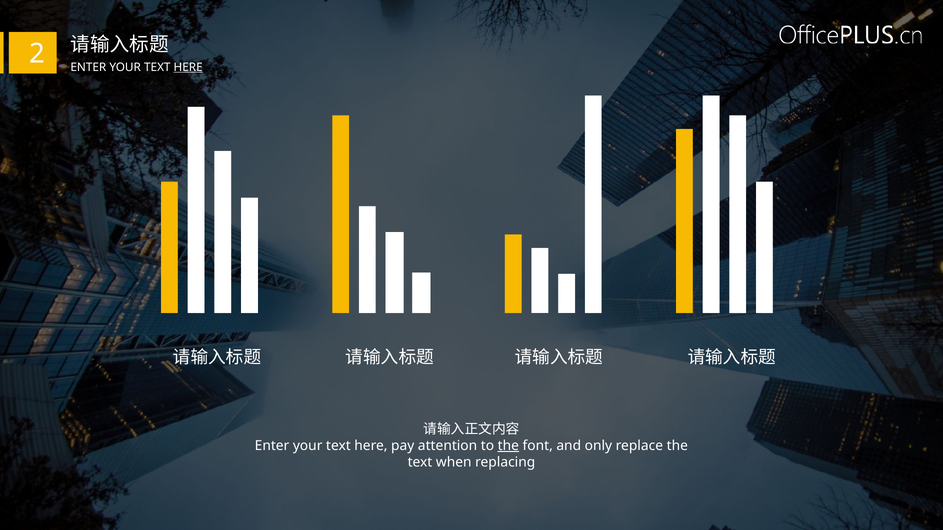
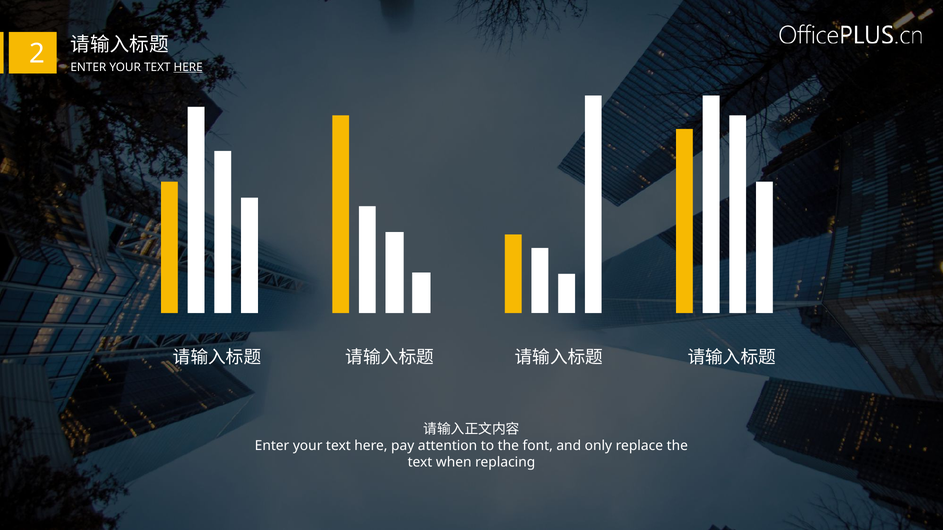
the underline: present -> none (508, 446)
